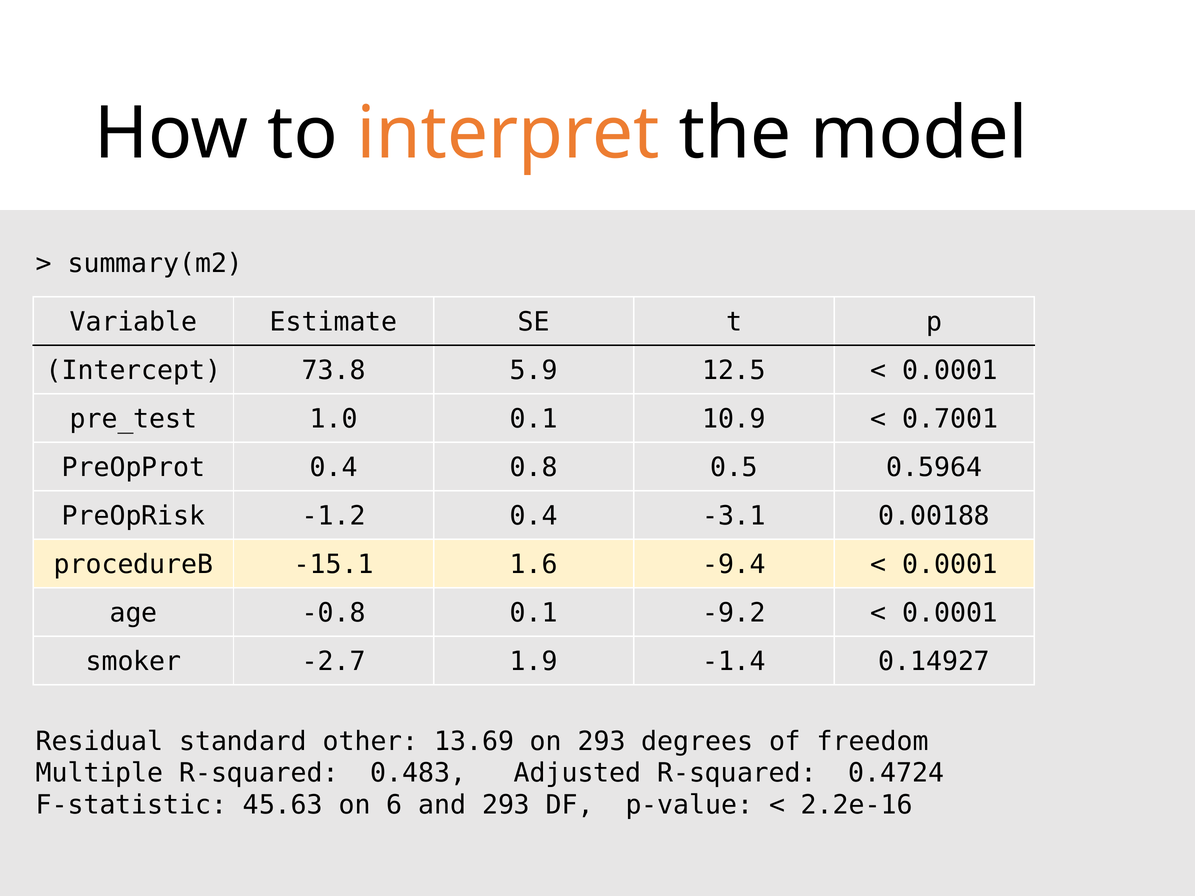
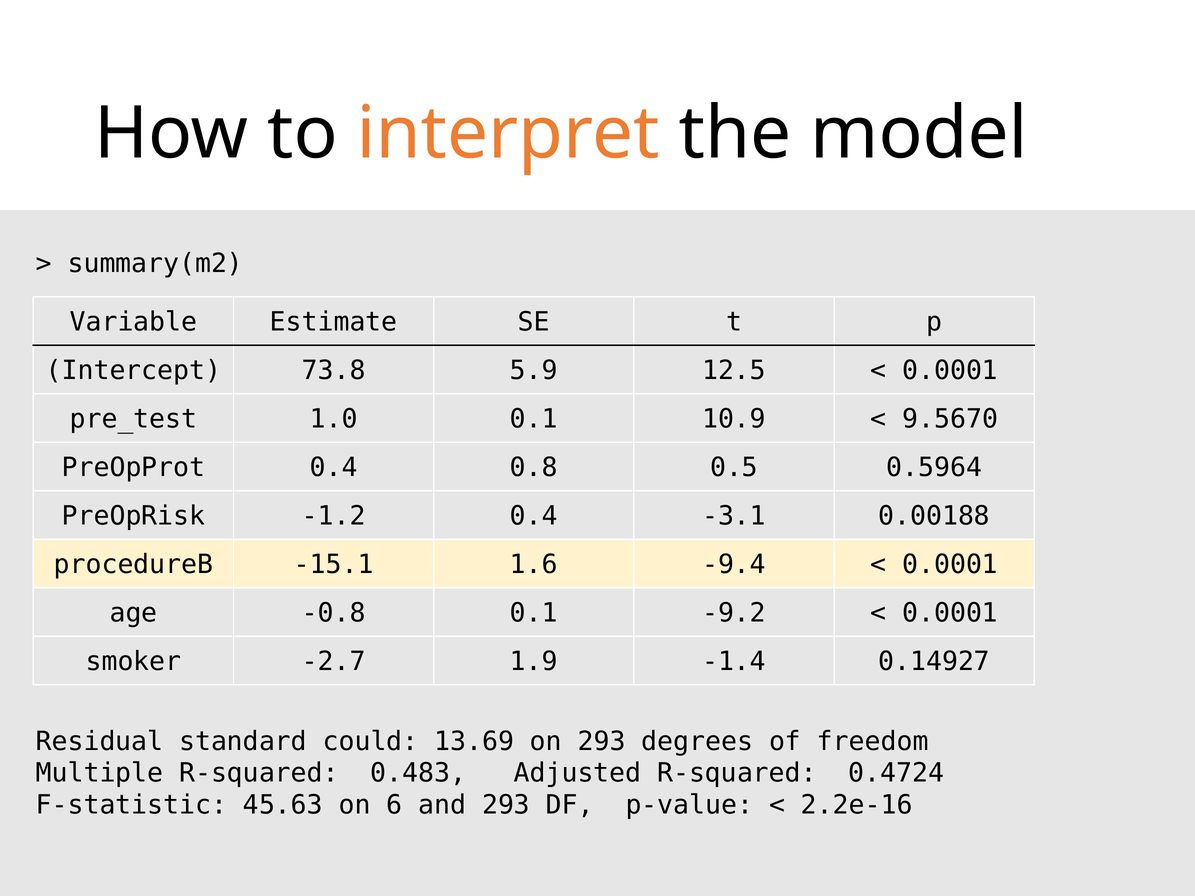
0.7001: 0.7001 -> 9.5670 (950, 419)
other: other -> could (371, 741)
